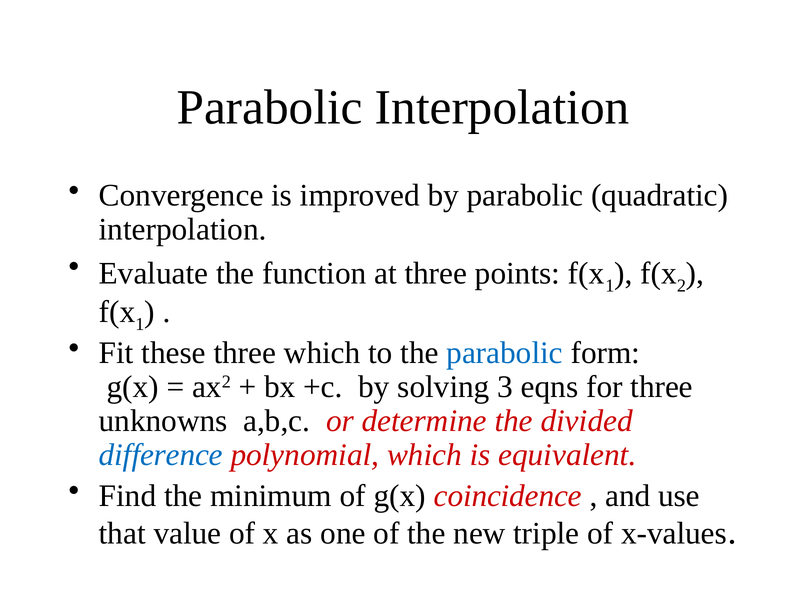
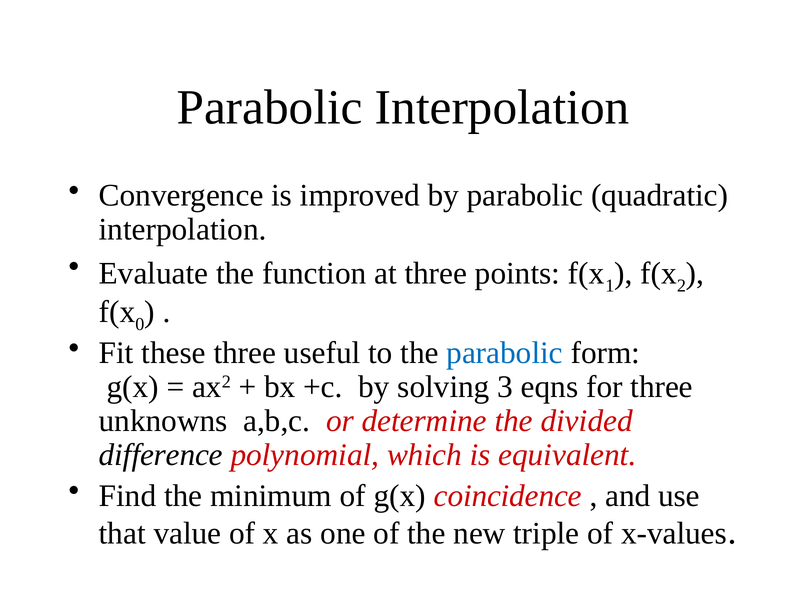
1: 1 -> 0 (140, 324)
three which: which -> useful (322, 353)
difference colour: blue -> black (161, 455)
